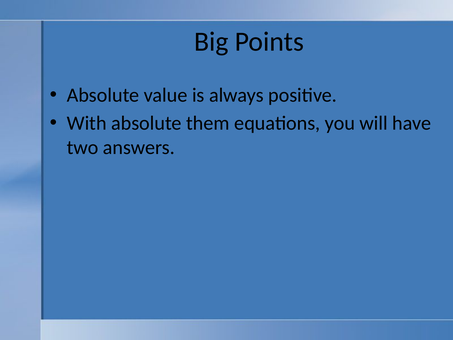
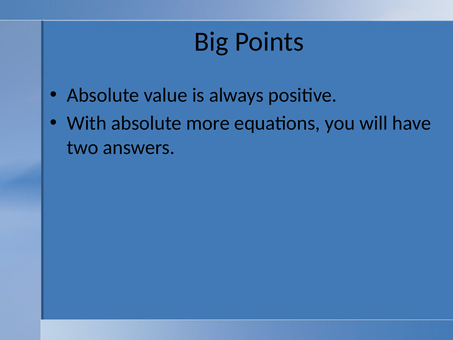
them: them -> more (208, 123)
